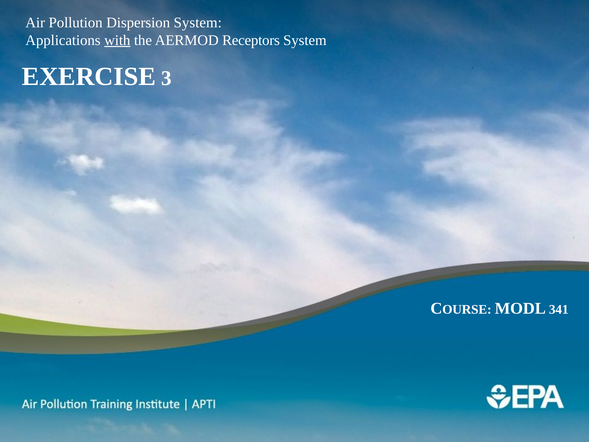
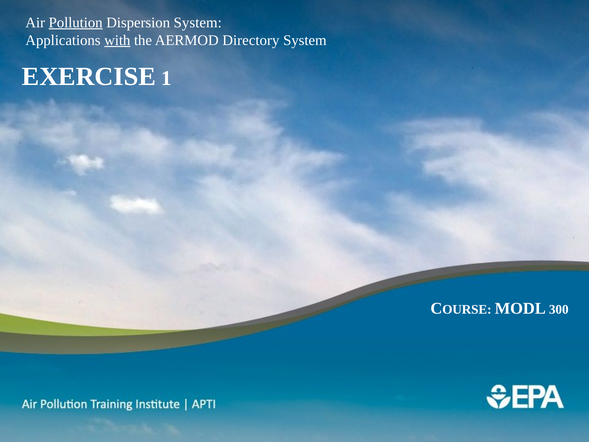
Pollution underline: none -> present (76, 23)
Receptors: Receptors -> Directory (251, 40)
3: 3 -> 1 (166, 78)
341: 341 -> 300 (559, 309)
